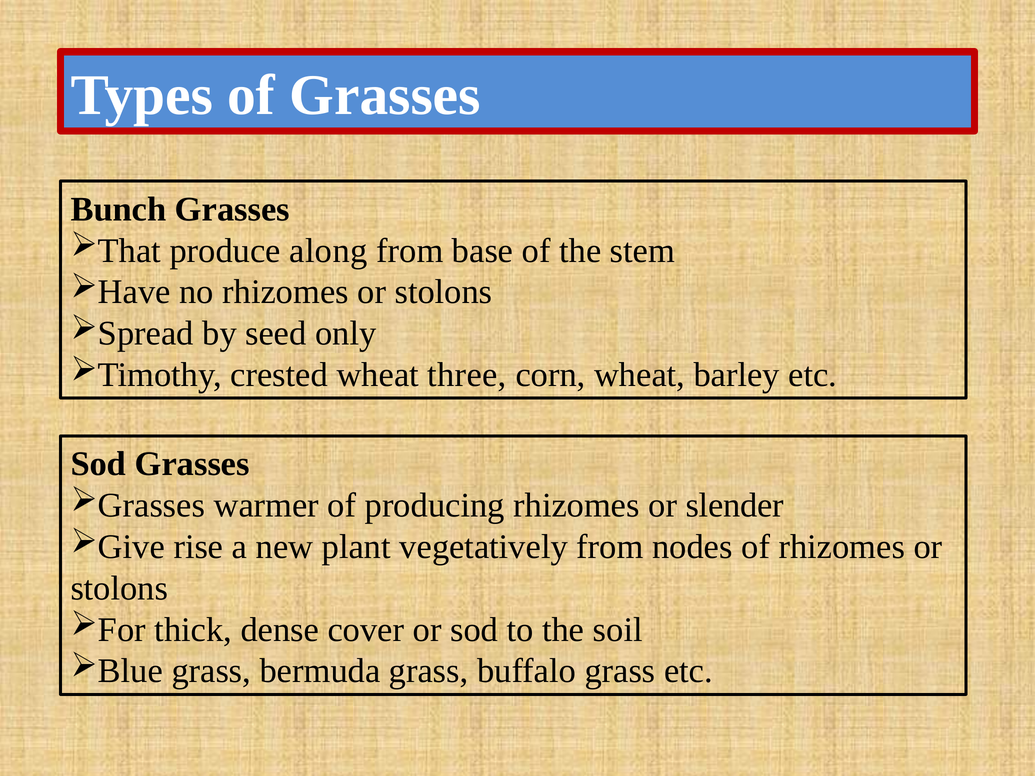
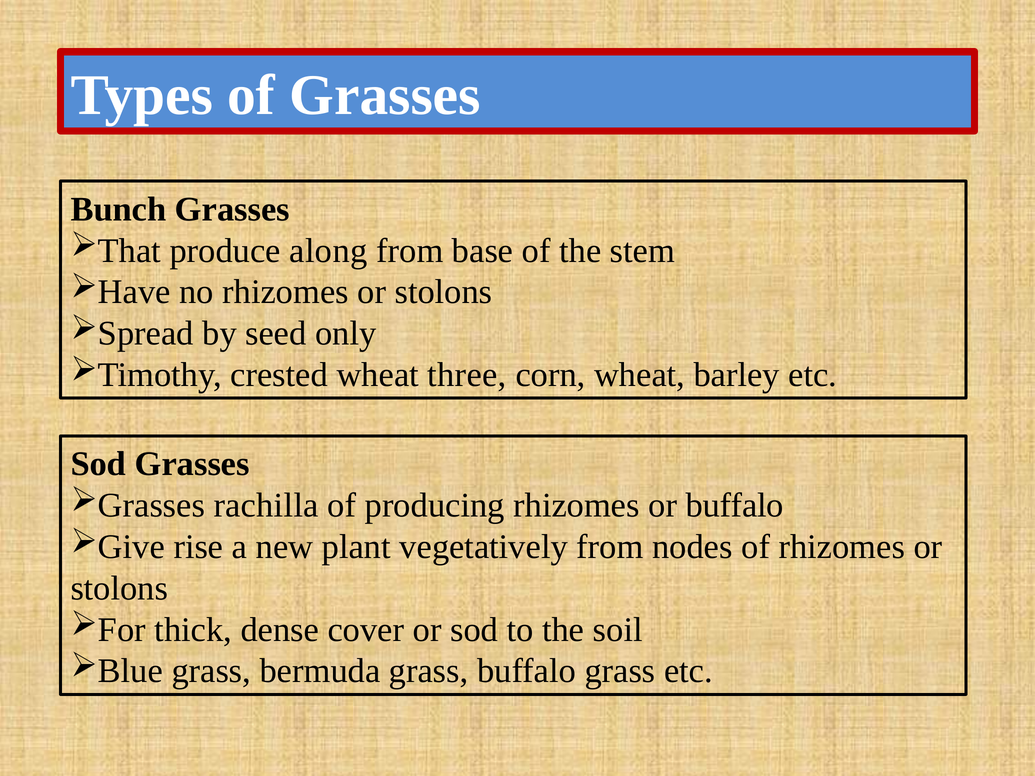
warmer: warmer -> rachilla (266, 506)
or slender: slender -> buffalo (735, 506)
